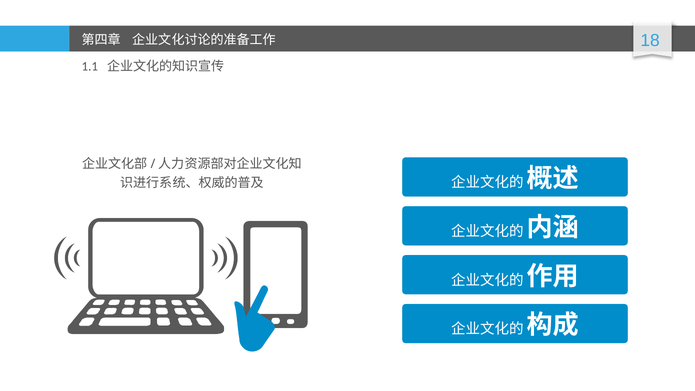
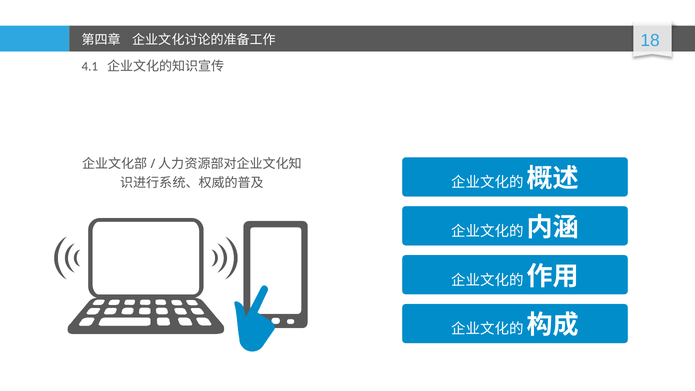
1.1: 1.1 -> 4.1 (90, 67)
